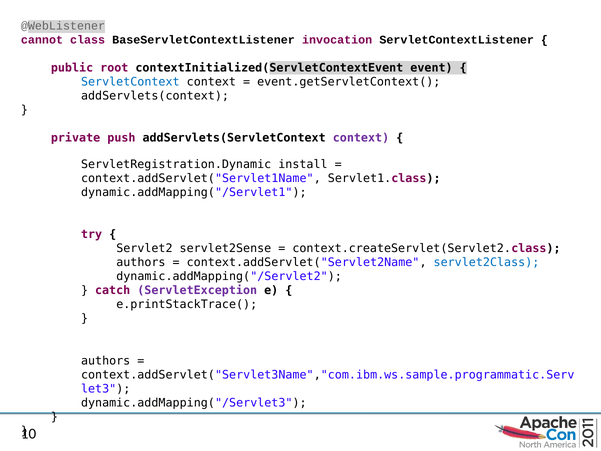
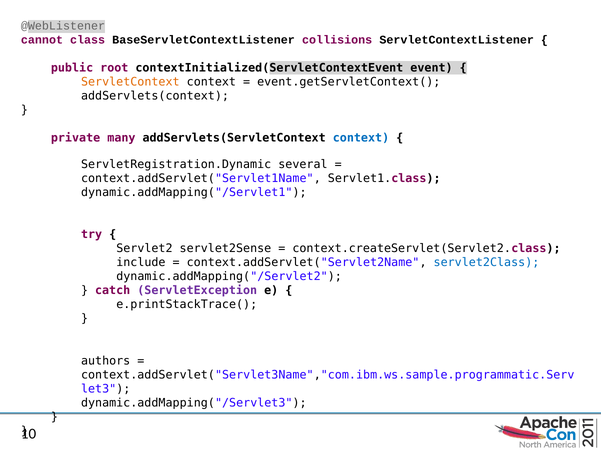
invocation: invocation -> collisions (337, 40)
ServletContext colour: blue -> orange (130, 82)
push: push -> many (121, 138)
context colour: purple -> blue (361, 138)
install: install -> several (303, 164)
authors: authors -> include (141, 262)
